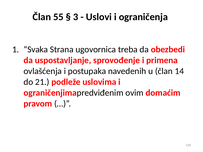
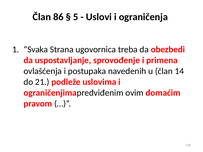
55: 55 -> 86 (58, 17)
3: 3 -> 5 (76, 17)
